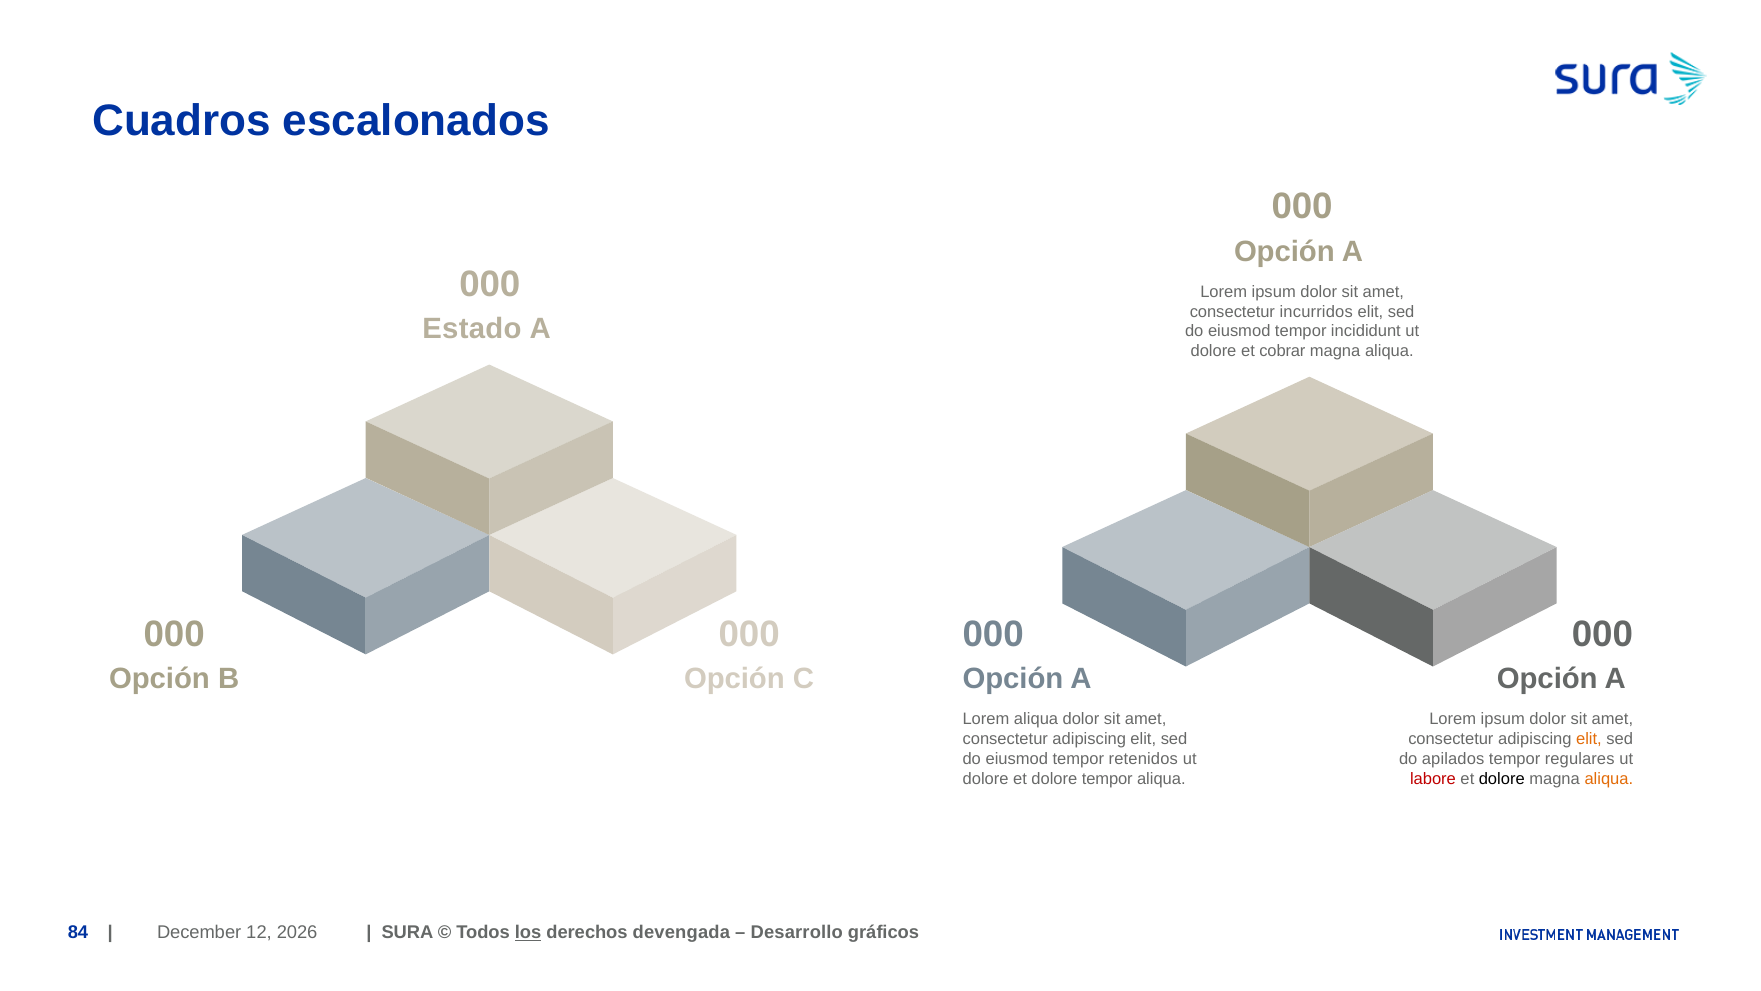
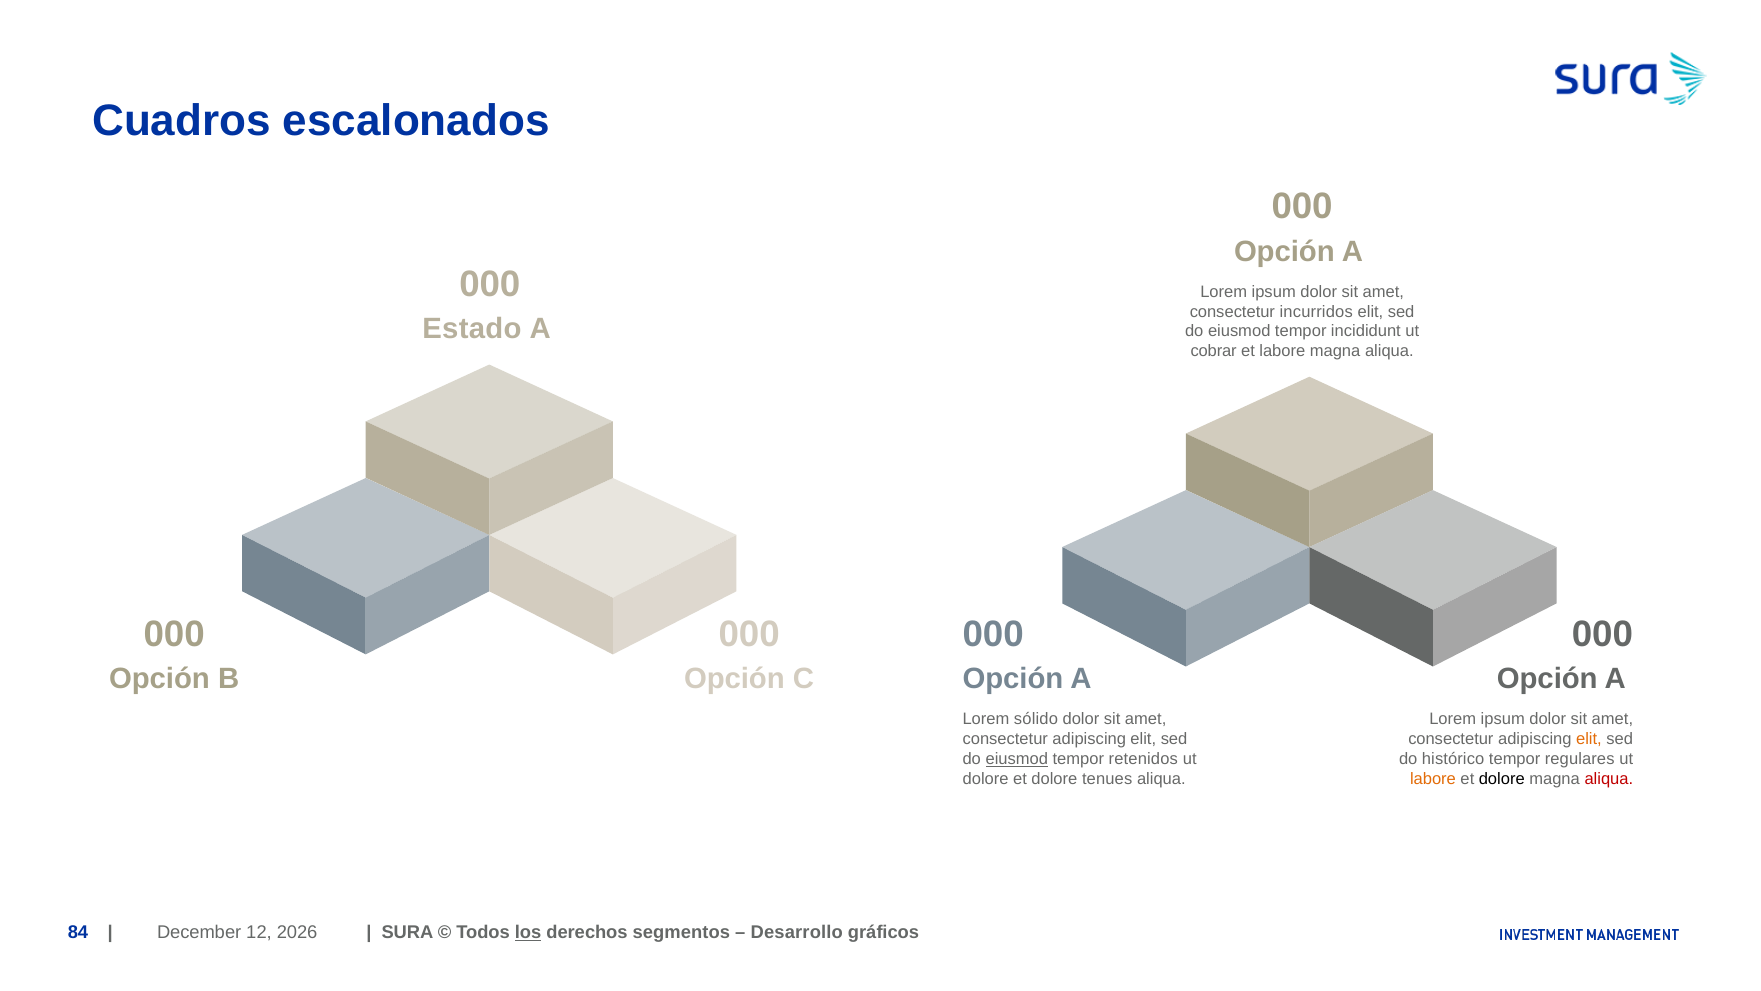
dolore: dolore -> cobrar (1214, 351)
et cobrar: cobrar -> labore (1282, 351)
Lorem aliqua: aliqua -> sólido (1036, 719)
eiusmod underline: none -> present (1017, 759)
apilados: apilados -> histórico (1453, 759)
dolore tempor: tempor -> tenues (1107, 779)
labore colour: red -> orange (1433, 779)
aliqua colour: orange -> red (1609, 779)
devengada: devengada -> segmentos (681, 932)
